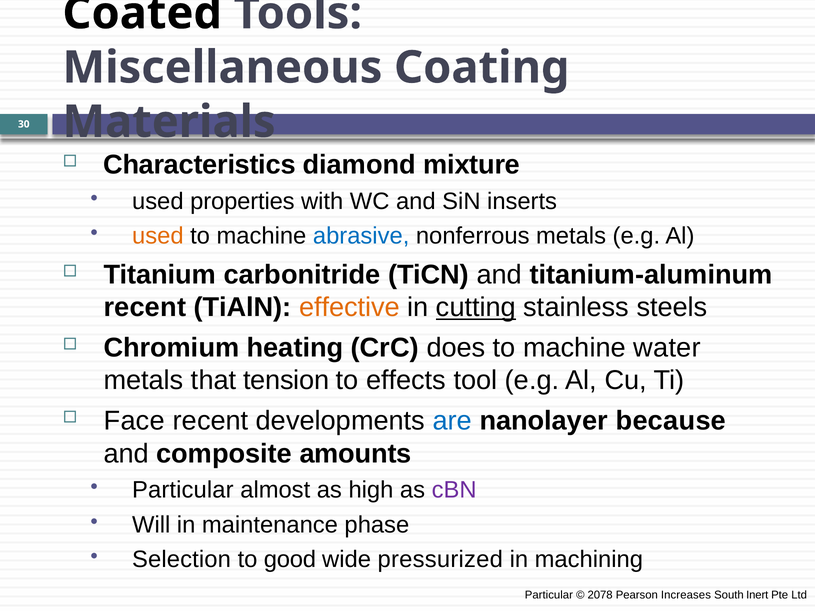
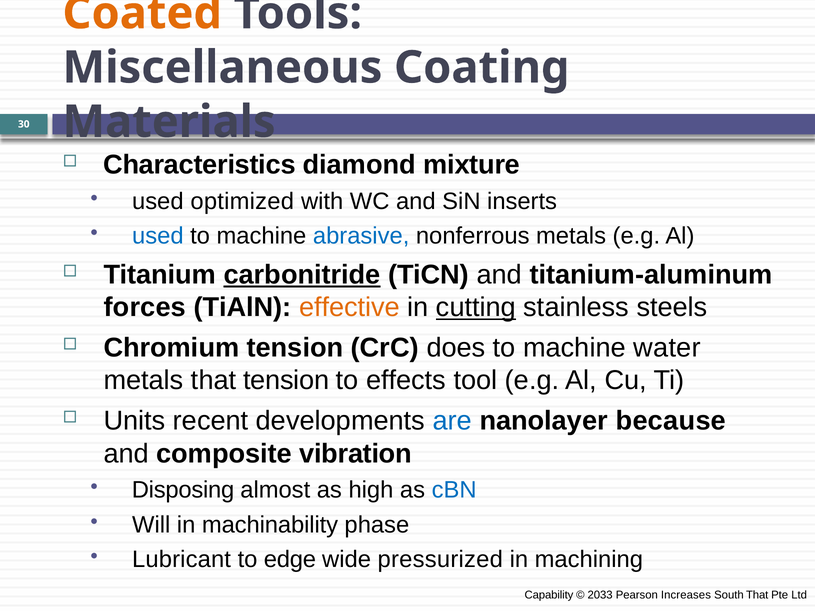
Coated colour: black -> orange (142, 13)
properties: properties -> optimized (242, 201)
used colour: orange -> blue (158, 236)
carbonitride underline: none -> present (302, 275)
recent: recent -> forces (145, 308)
Chromium heating: heating -> tension (295, 348)
Face: Face -> Units (134, 421)
amounts: amounts -> vibration (356, 454)
Particular: Particular -> Disposing (183, 490)
cBN colour: purple -> blue (454, 490)
maintenance: maintenance -> machinability (270, 525)
Selection: Selection -> Lubricant (182, 560)
good: good -> edge (290, 560)
Particular: Particular -> Capability (549, 595)
2078: 2078 -> 2033 (600, 595)
South Inert: Inert -> That (757, 595)
